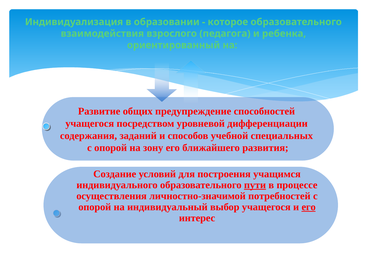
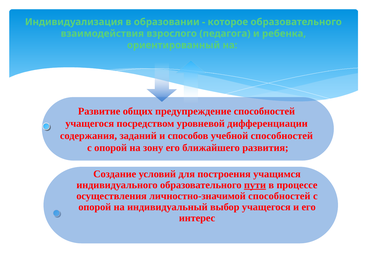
учебной специальных: специальных -> способностей (282, 136)
личностно-значимой потребностей: потребностей -> способностей (279, 196)
его underline: present -> none (309, 207)
